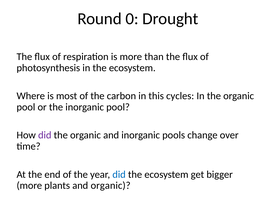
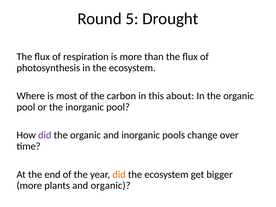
0: 0 -> 5 (132, 19)
cycles: cycles -> about (180, 96)
did colour: blue -> orange (119, 174)
